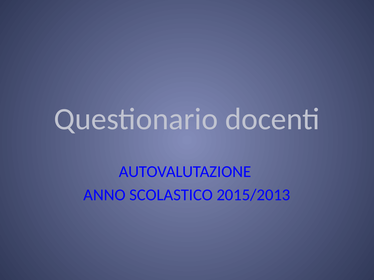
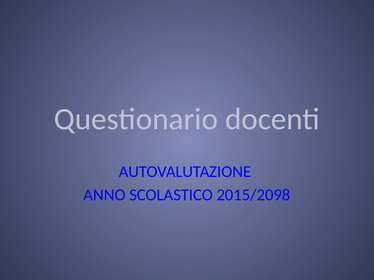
2015/2013: 2015/2013 -> 2015/2098 (253, 195)
